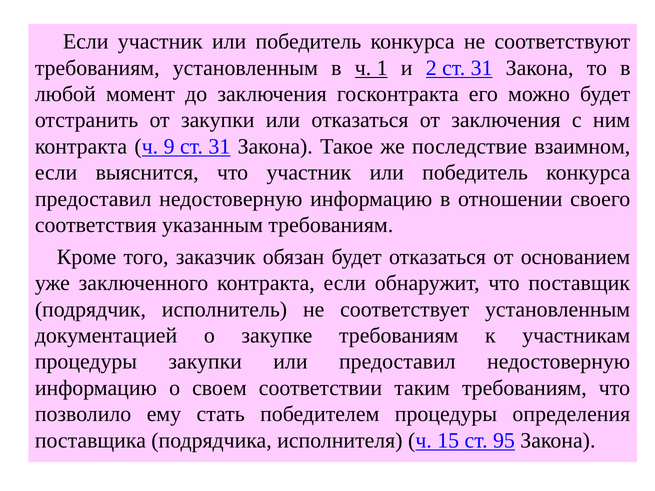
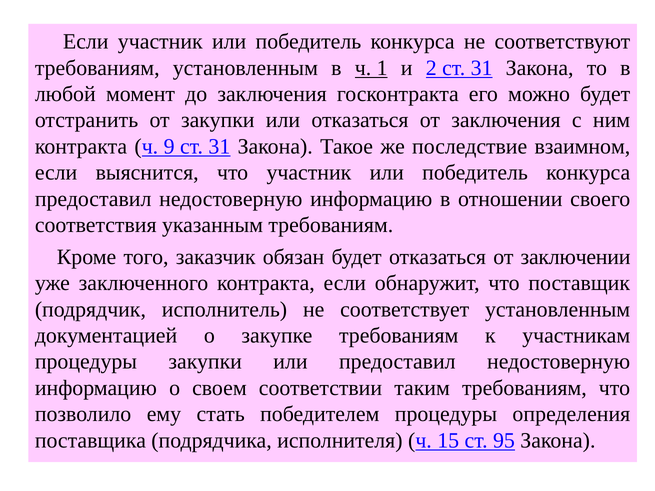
основанием: основанием -> заключении (576, 257)
